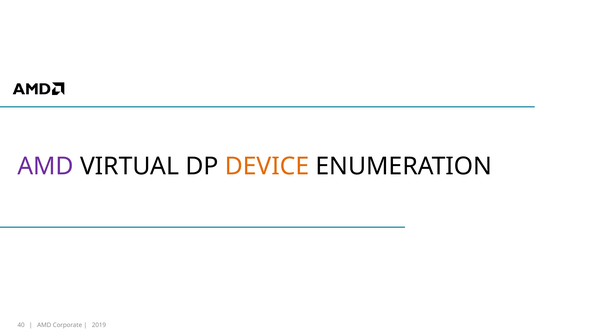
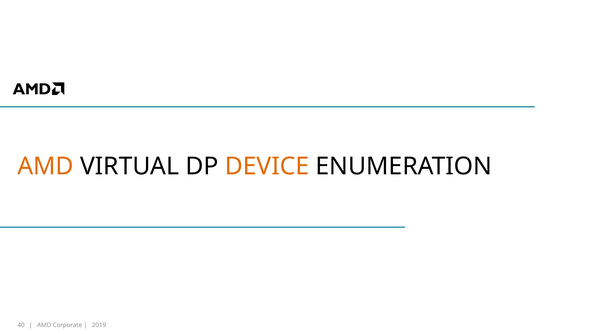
AMD colour: purple -> orange (46, 167)
